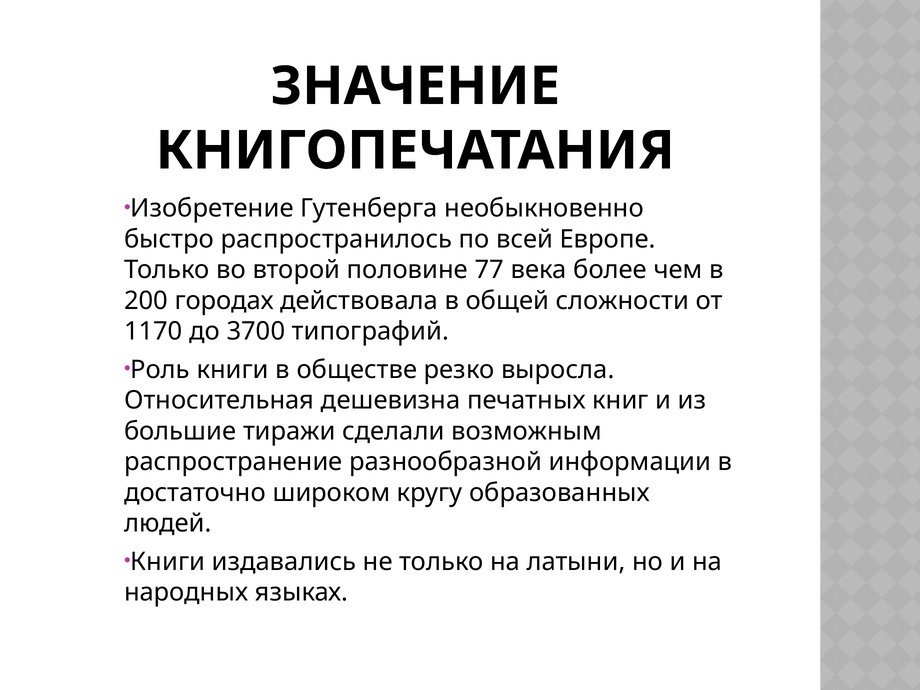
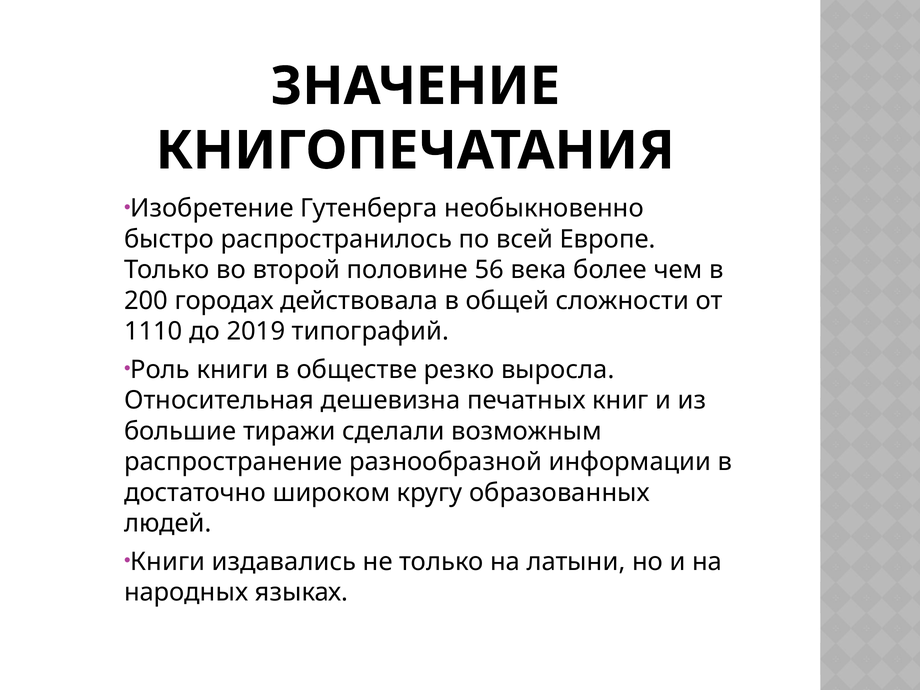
77: 77 -> 56 (489, 270)
1170: 1170 -> 1110 (153, 331)
3700: 3700 -> 2019 (256, 331)
